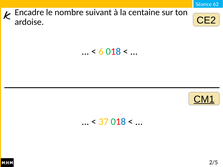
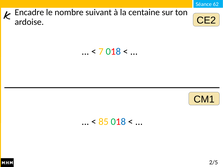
6: 6 -> 7 (101, 52)
CM1 underline: present -> none (204, 99)
37: 37 -> 85 (103, 122)
